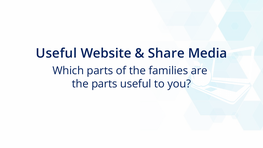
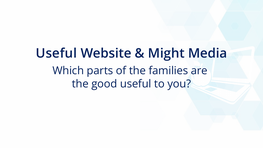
Share: Share -> Might (166, 53)
the parts: parts -> good (104, 84)
